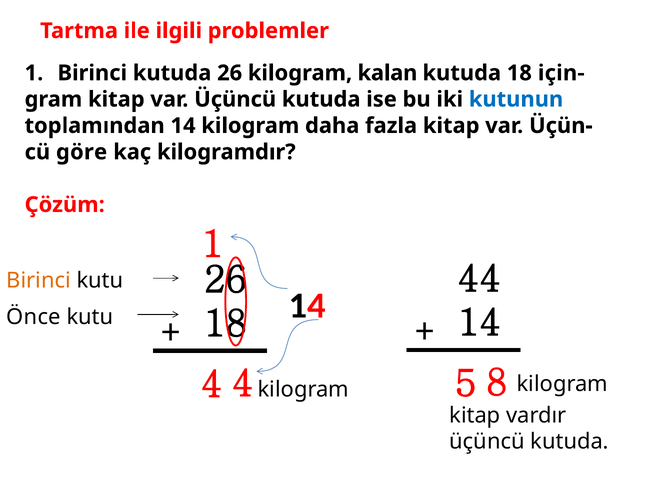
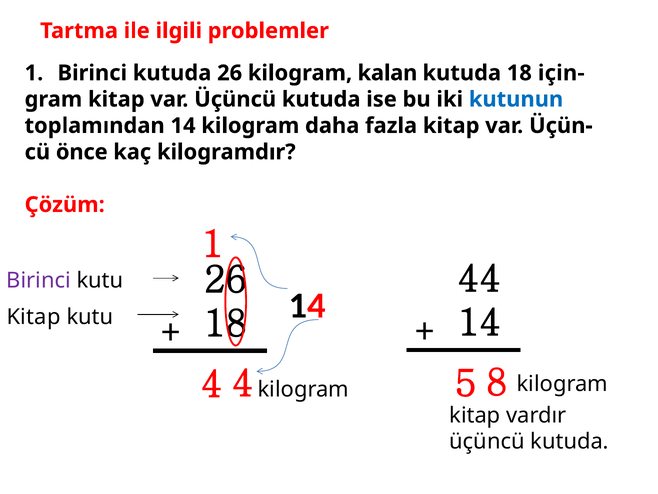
göre: göre -> önce (82, 152)
Birinci colour: orange -> purple (39, 280)
Önce: Önce -> Kitap (34, 316)
